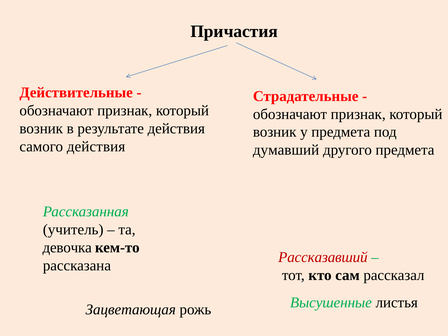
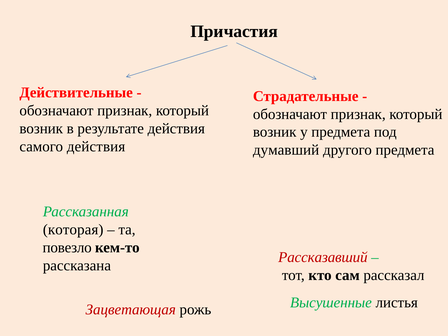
учитель: учитель -> которая (73, 230)
девочка: девочка -> повезло (67, 248)
Зацветающая colour: black -> red (131, 310)
